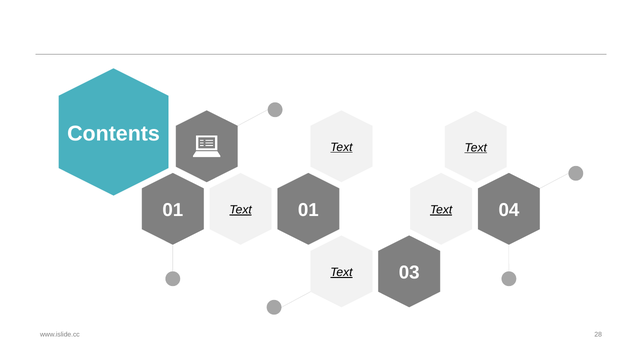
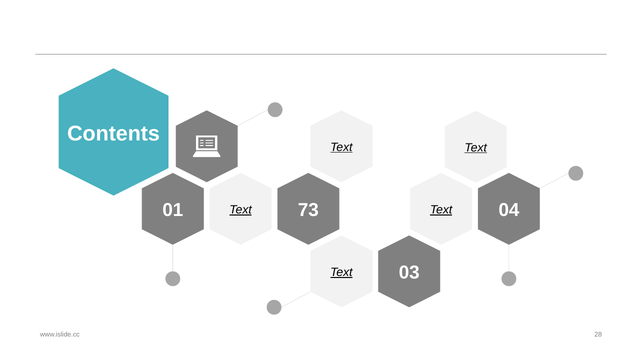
Text 01: 01 -> 73 (308, 210)
